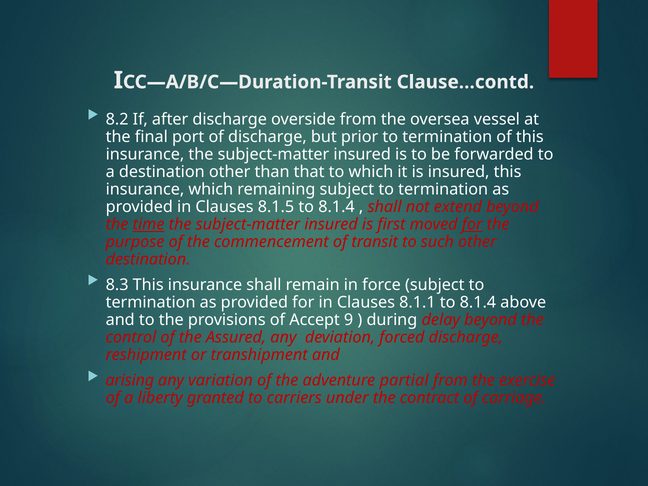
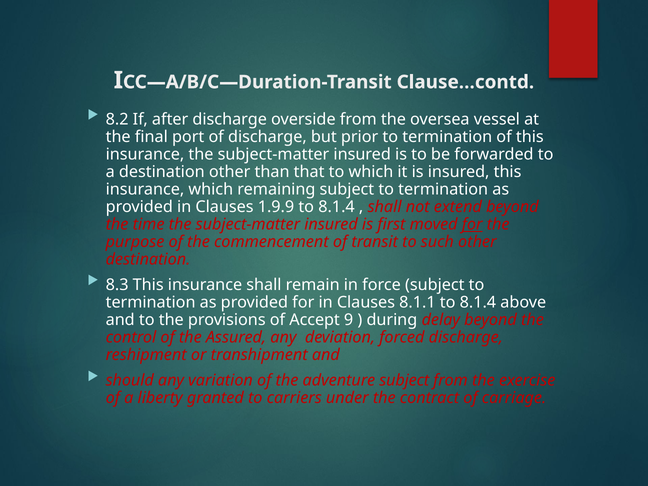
8.1.5: 8.1.5 -> 1.9.9 (276, 207)
time underline: present -> none (149, 224)
arising: arising -> should (130, 381)
adventure partial: partial -> subject (404, 381)
